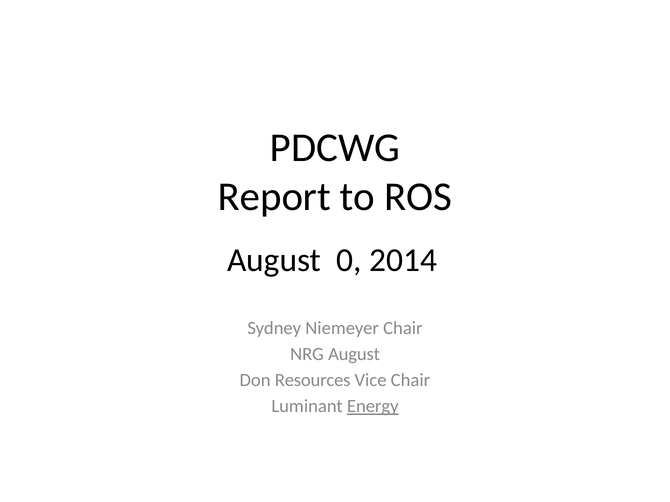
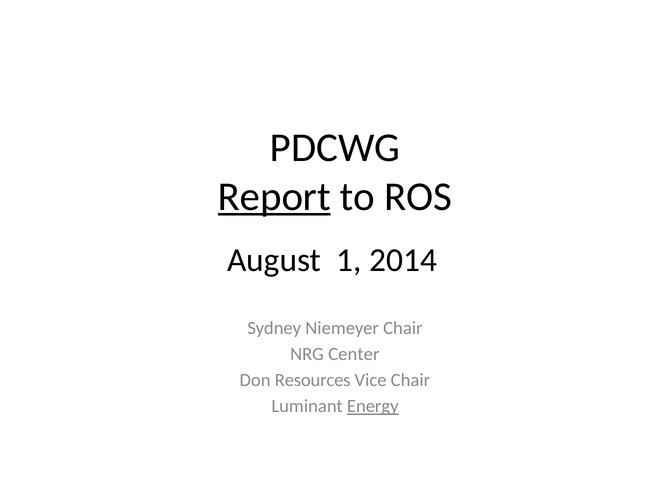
Report underline: none -> present (274, 197)
0: 0 -> 1 (349, 260)
NRG August: August -> Center (354, 355)
